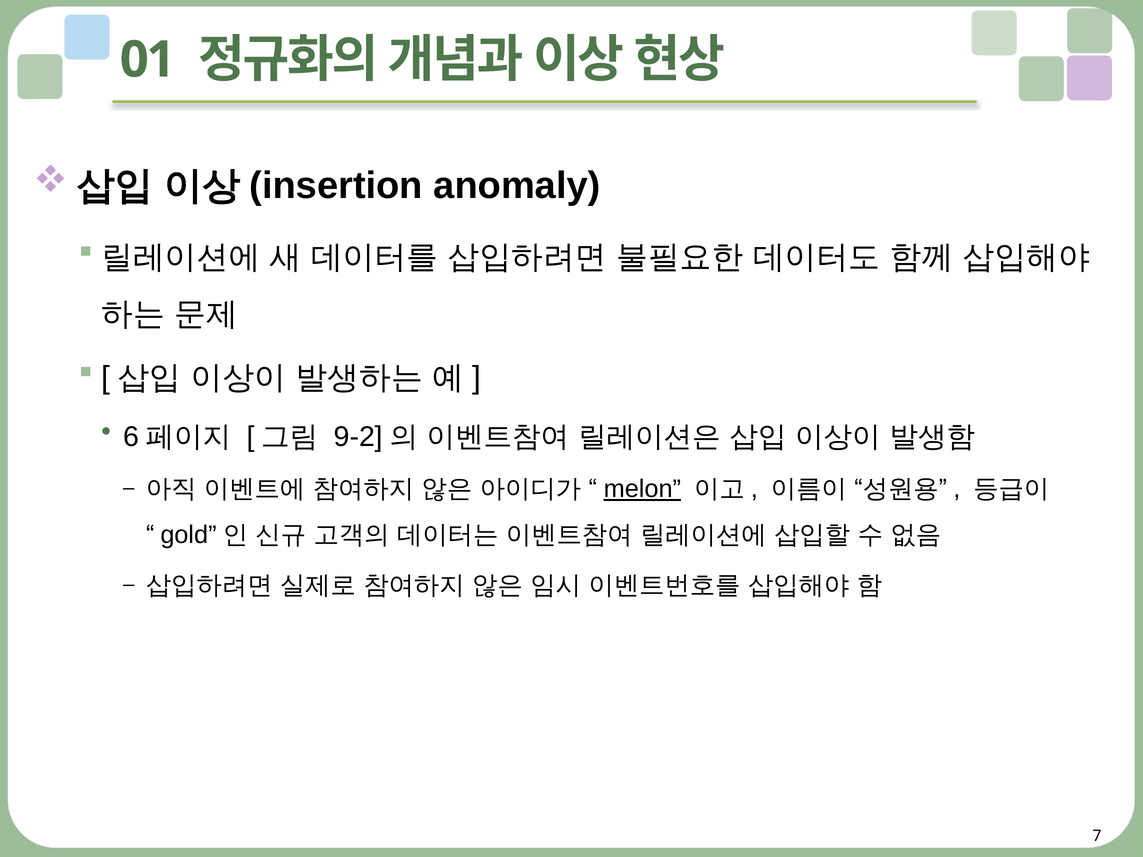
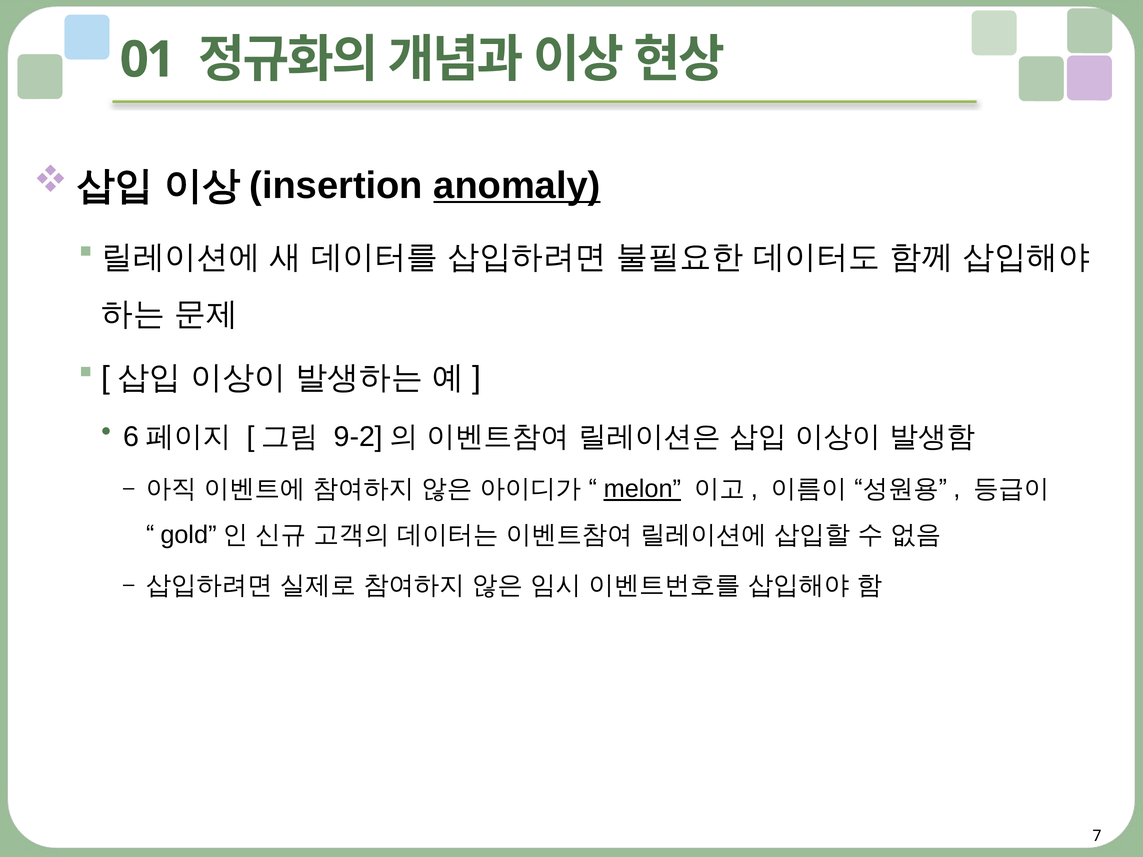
anomaly underline: none -> present (517, 186)
